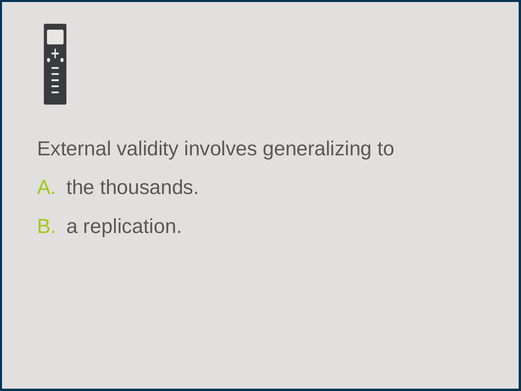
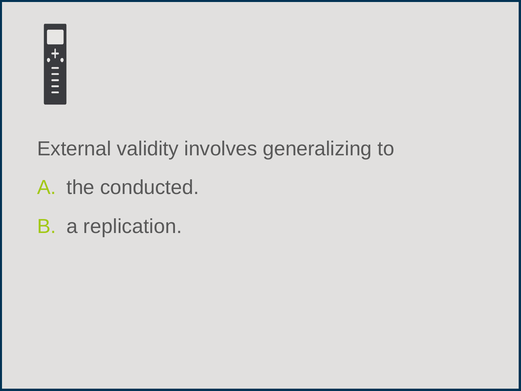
thousands: thousands -> conducted (150, 187)
